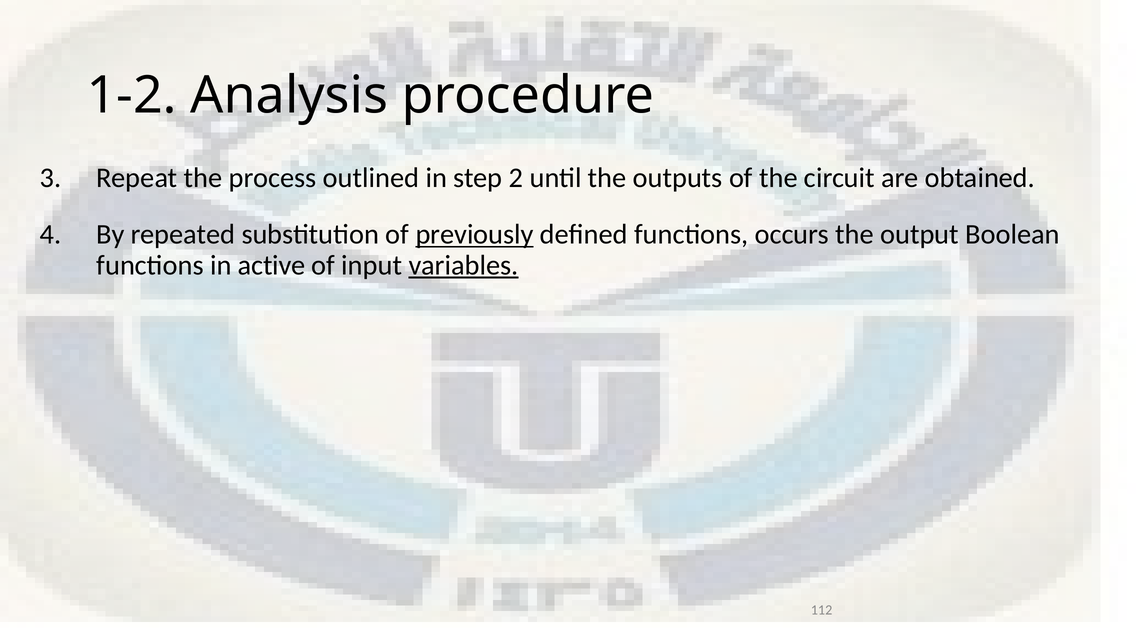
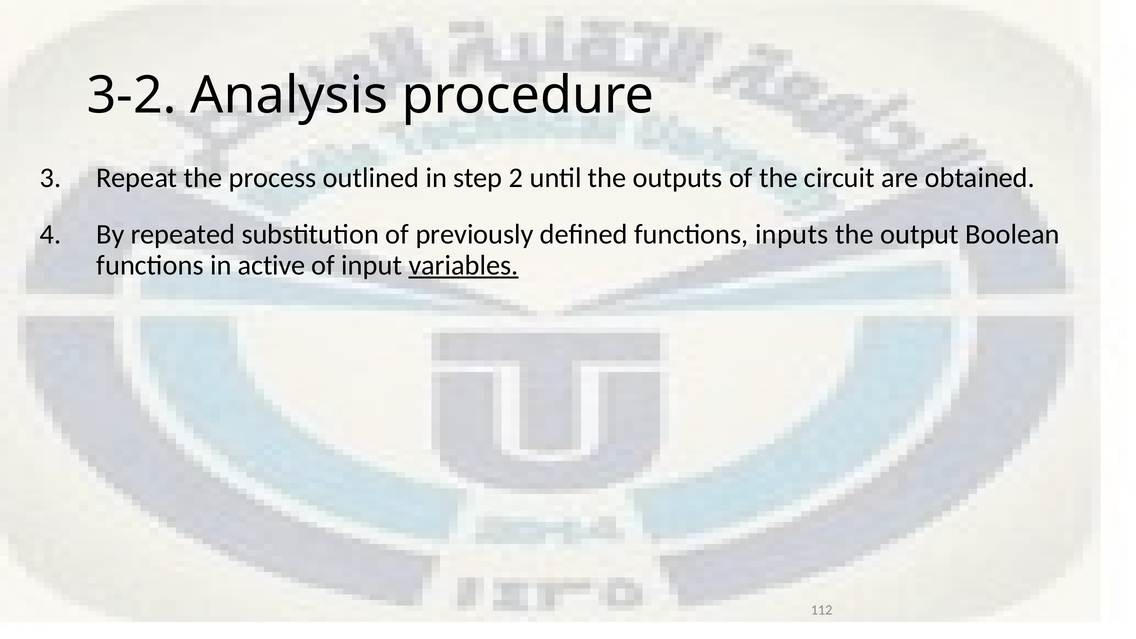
1-2: 1-2 -> 3-2 (132, 95)
previously underline: present -> none (475, 235)
occurs: occurs -> inputs (792, 235)
